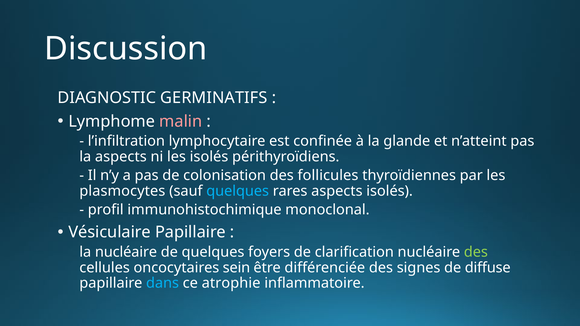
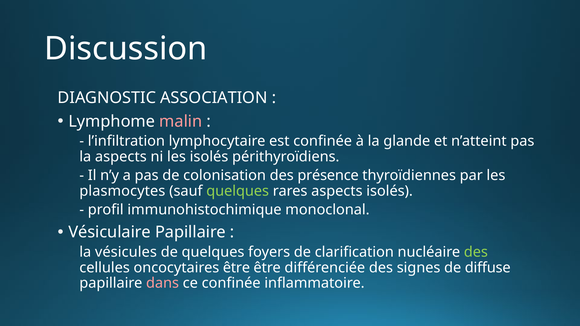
GERMINATIFS: GERMINATIFS -> ASSOCIATION (214, 98)
follicules: follicules -> présence (328, 175)
quelques colour: light blue -> light green (238, 191)
la nucléaire: nucléaire -> vésicules (126, 252)
oncocytaires sein: sein -> être (236, 268)
dans colour: light blue -> pink (163, 283)
ce atrophie: atrophie -> confinée (231, 283)
